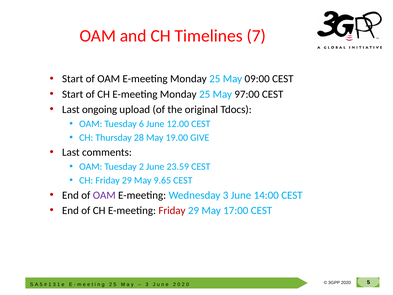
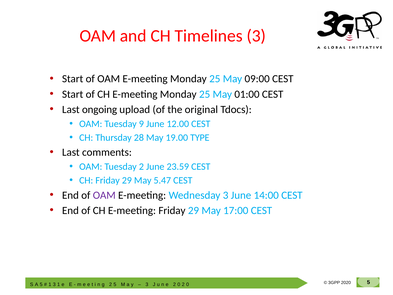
Timelines 7: 7 -> 3 (256, 36)
97:00: 97:00 -> 01:00 (247, 94)
6: 6 -> 9 (141, 124)
GIVE: GIVE -> TYPE (200, 137)
9.65: 9.65 -> 5.47 (162, 180)
Friday colour: red -> black (172, 210)
